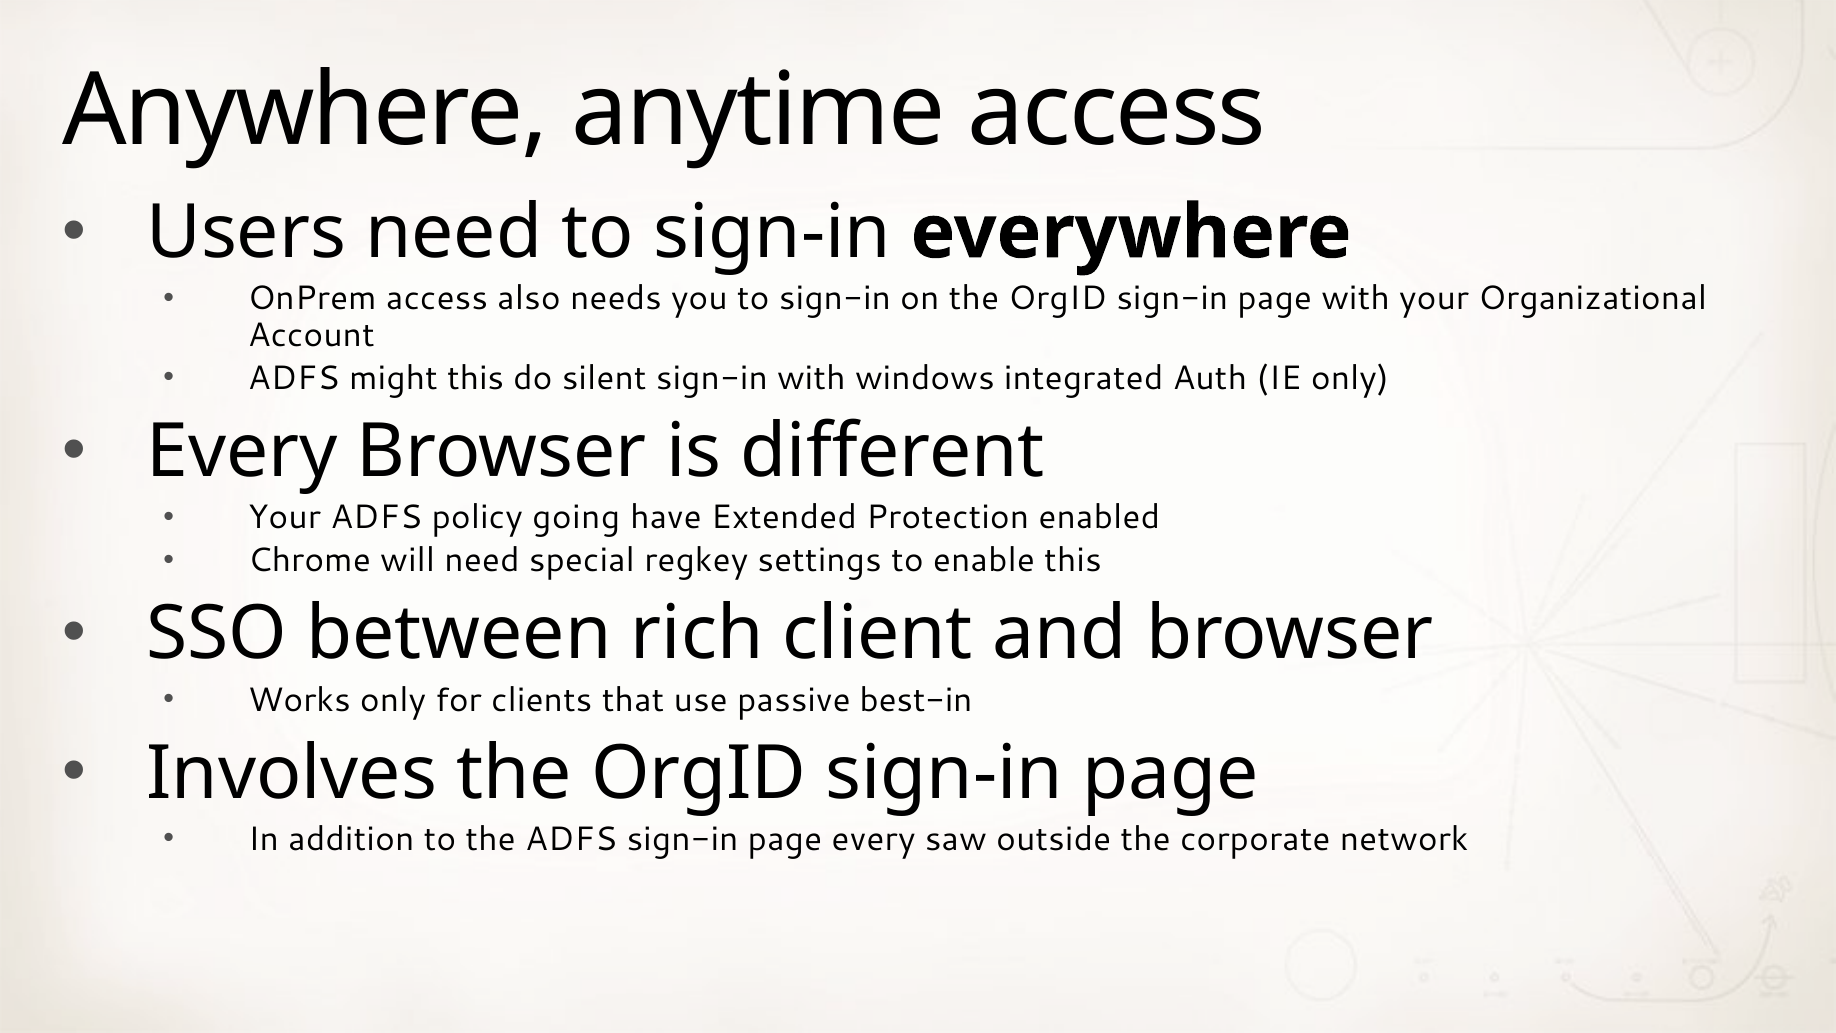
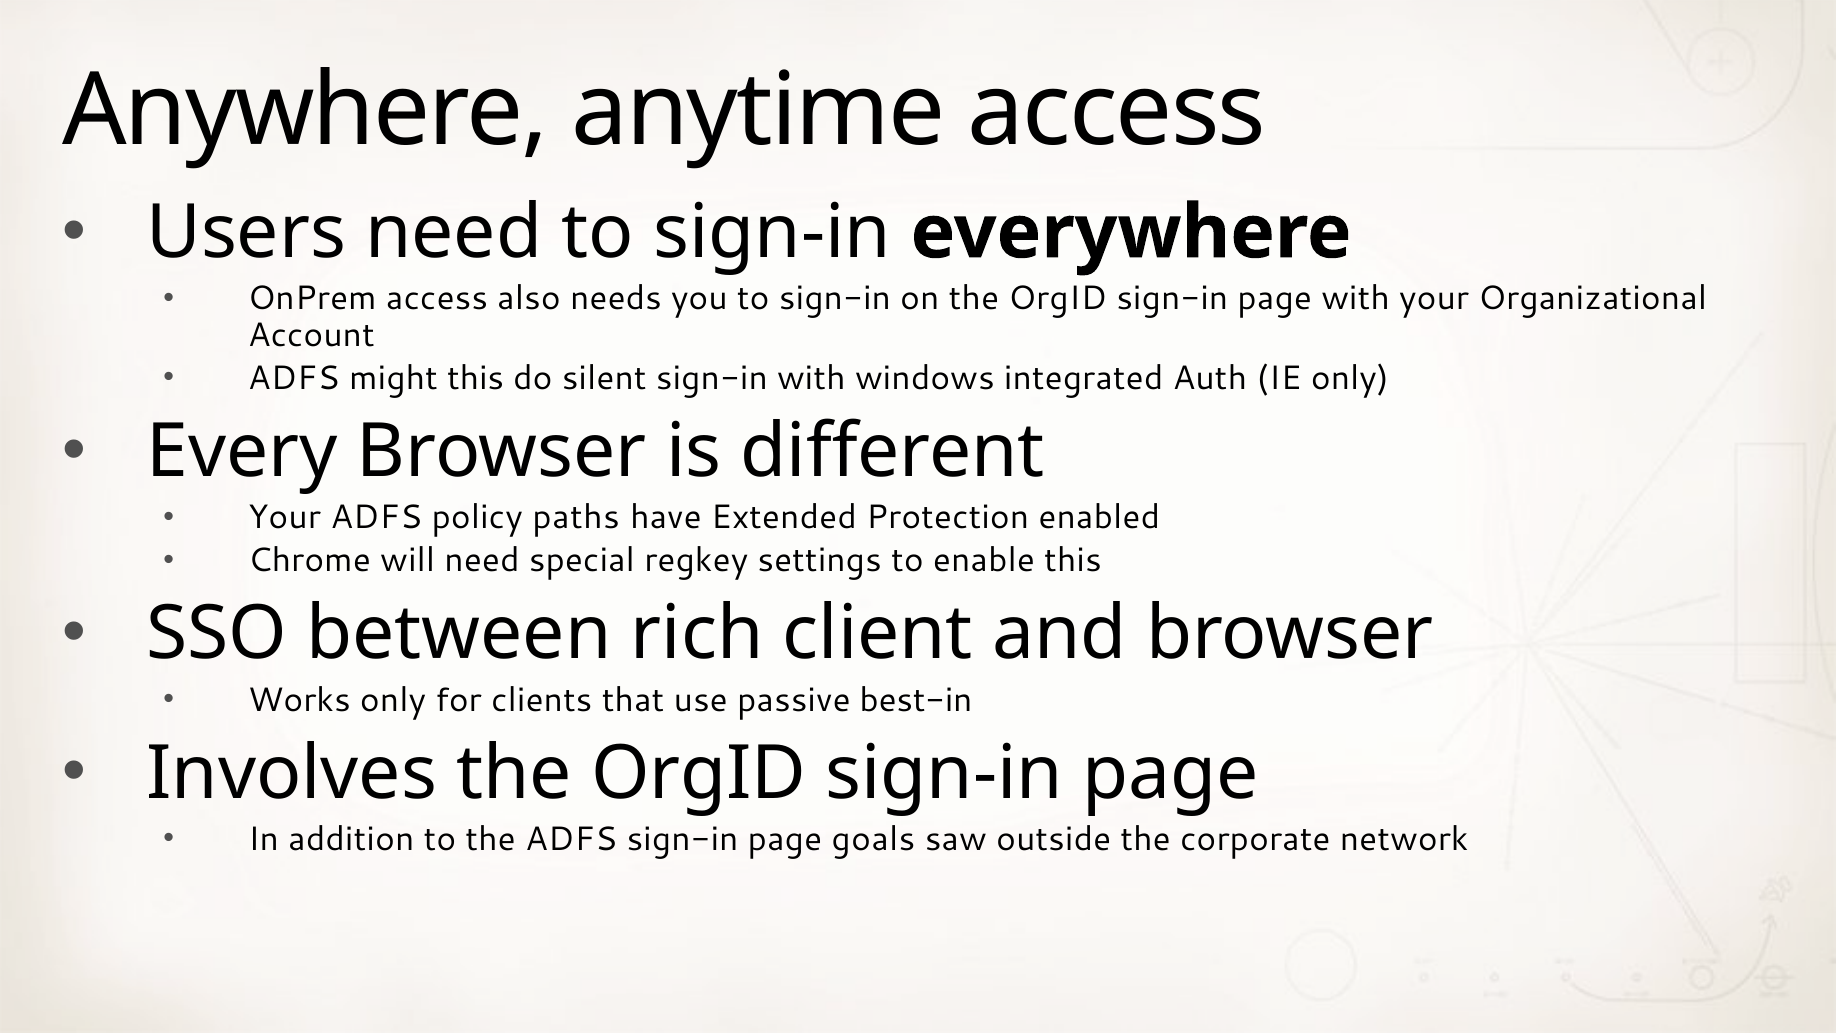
going: going -> paths (576, 517)
page every: every -> goals (873, 839)
